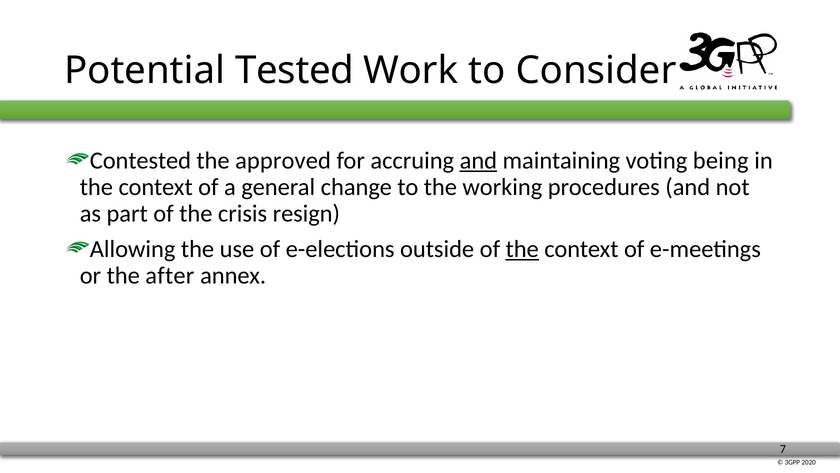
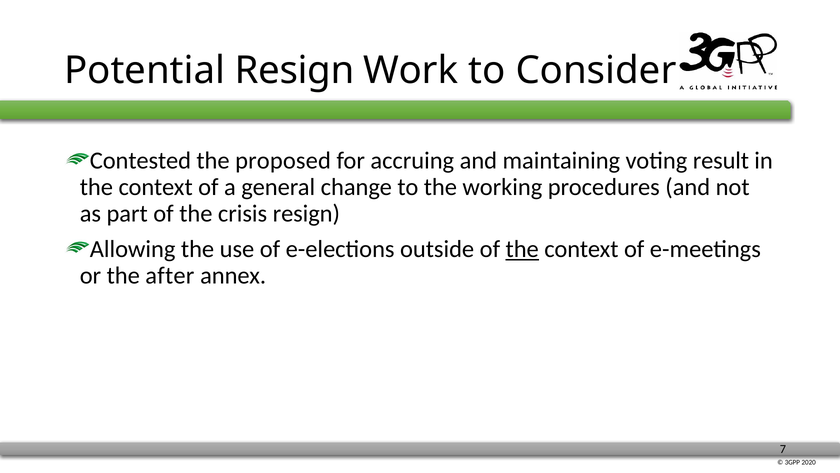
Potential Tested: Tested -> Resign (295, 71)
approved: approved -> proposed (283, 161)
and underline: present -> none (478, 161)
being: being -> result (721, 161)
